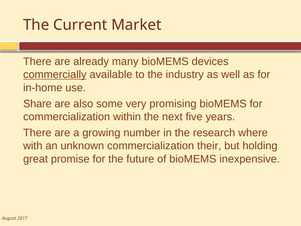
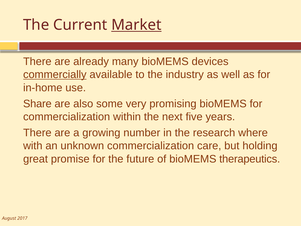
Market underline: none -> present (136, 25)
their: their -> care (209, 146)
inexpensive: inexpensive -> therapeutics (250, 159)
